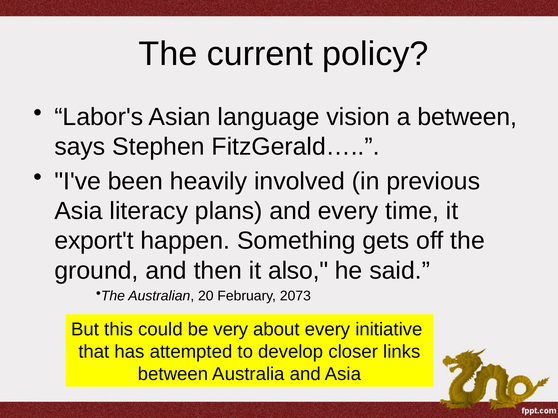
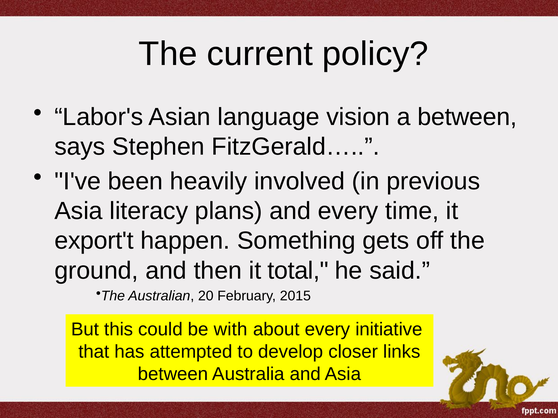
also: also -> total (298, 271)
2073: 2073 -> 2015 (295, 296)
very: very -> with (231, 330)
